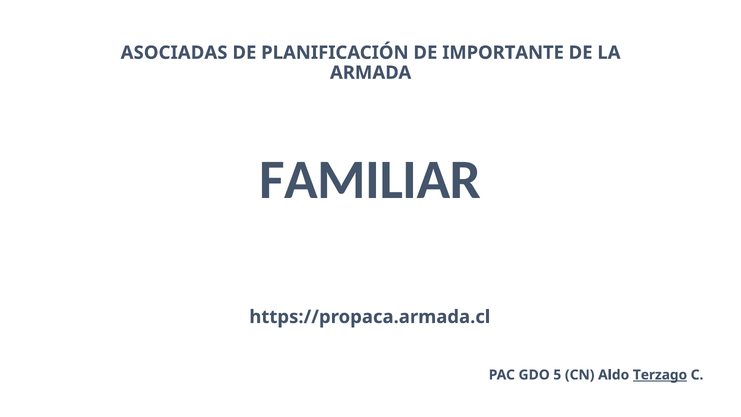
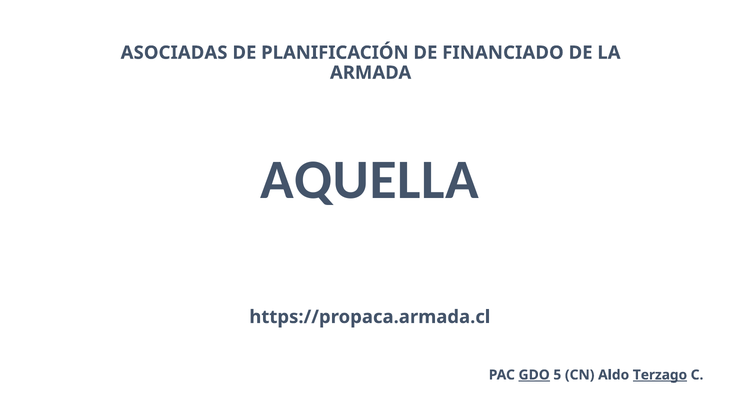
IMPORTANTE: IMPORTANTE -> FINANCIADO (503, 53)
FAMILIAR: FAMILIAR -> AQUELLA (370, 180)
GDO underline: none -> present (534, 375)
